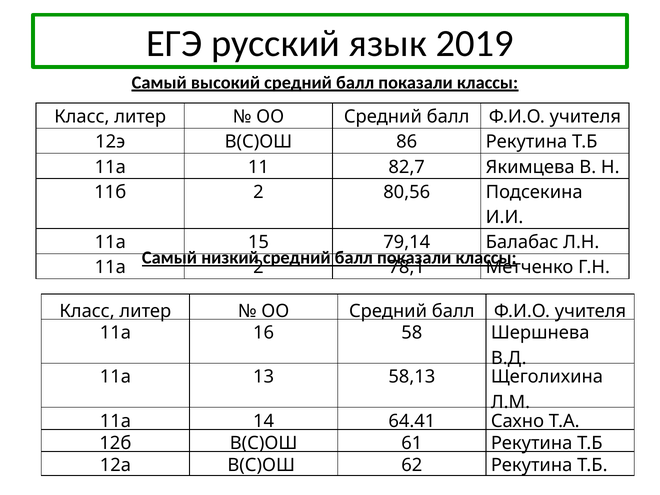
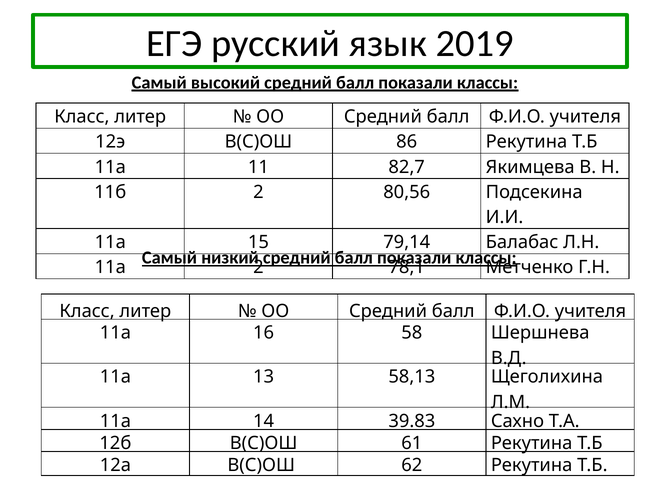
64.41: 64.41 -> 39.83 (412, 421)
